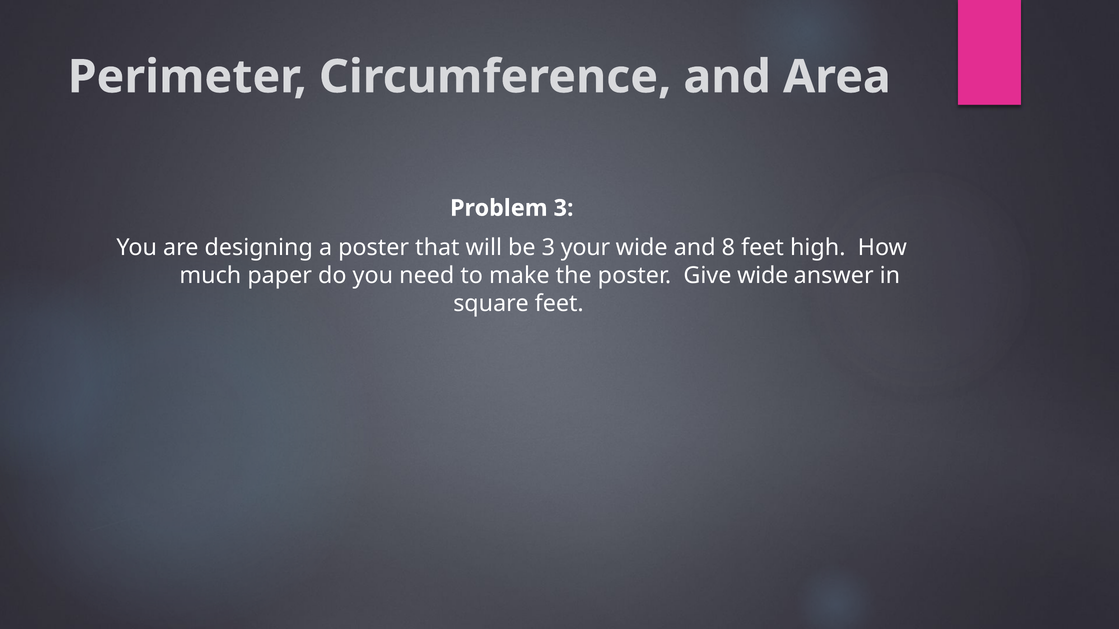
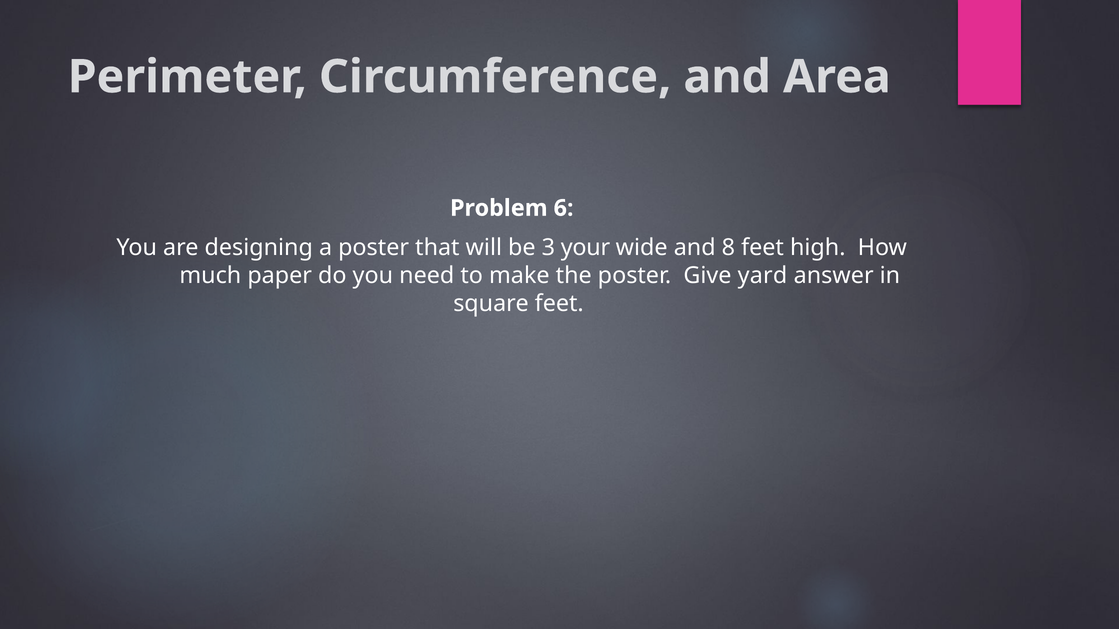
Problem 3: 3 -> 6 (564, 208)
Give wide: wide -> yard (762, 276)
